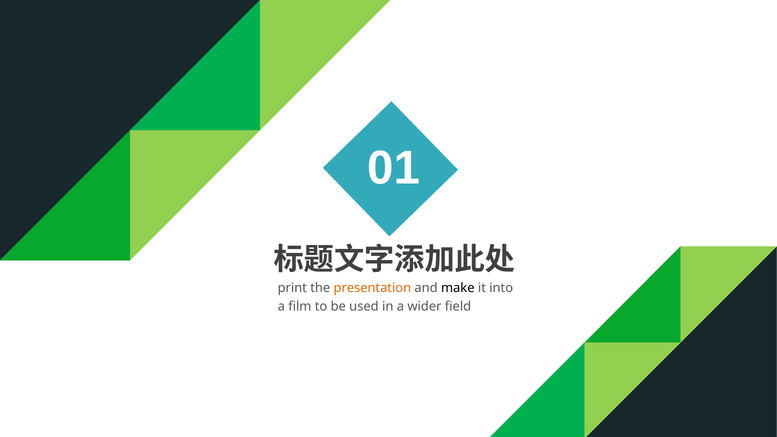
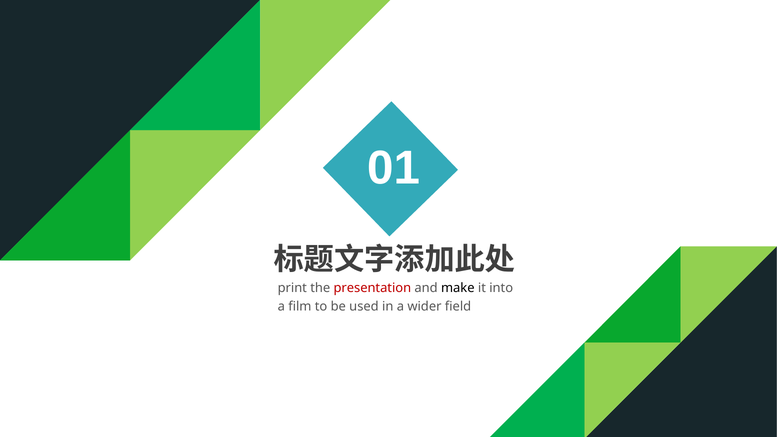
presentation colour: orange -> red (372, 288)
